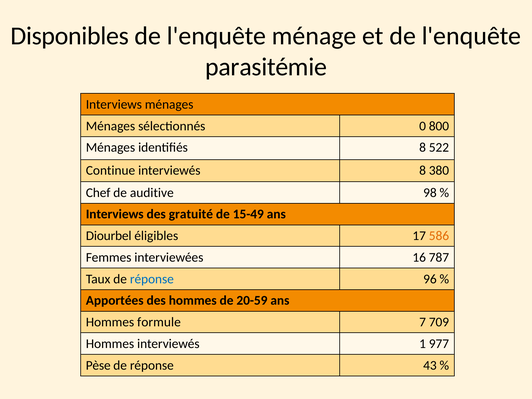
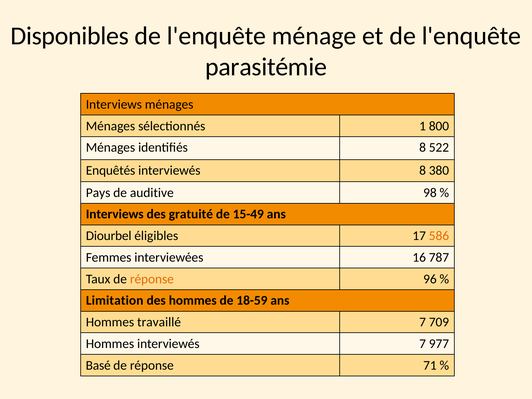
0: 0 -> 1 (423, 126)
Continue: Continue -> Enquêtés (111, 171)
Chef: Chef -> Pays (98, 193)
réponse colour: blue -> orange (152, 279)
Apportées: Apportées -> Limitation (115, 301)
20-59: 20-59 -> 18-59 (252, 301)
formule: formule -> travaillé (159, 322)
interviewés 1: 1 -> 7 (423, 344)
Pèse: Pèse -> Basé (98, 365)
43: 43 -> 71 (430, 365)
